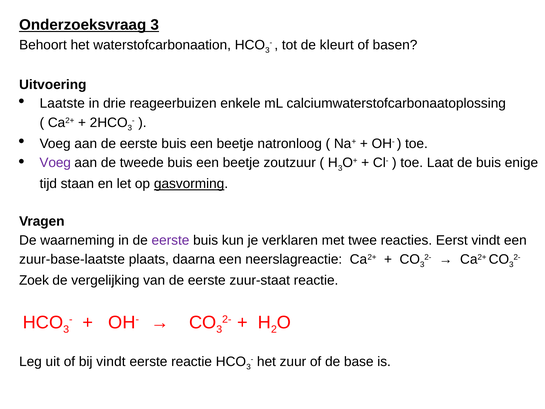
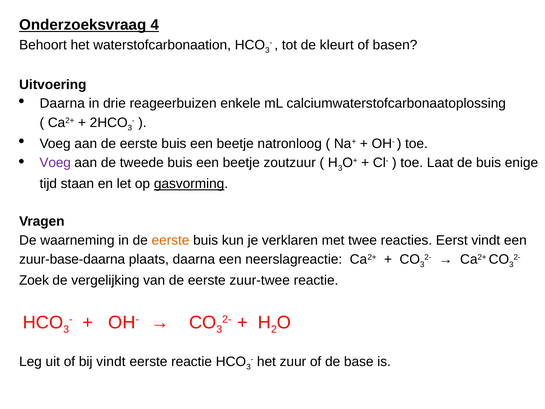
Onderzoeksvraag 3: 3 -> 4 (155, 25)
Laatste: Laatste -> Daarna (62, 103)
eerste colour: purple -> orange (170, 240)
zuur-base-laatste: zuur-base-laatste -> zuur-base-daarna (72, 259)
zuur-staat: zuur-staat -> zuur-twee (260, 280)
